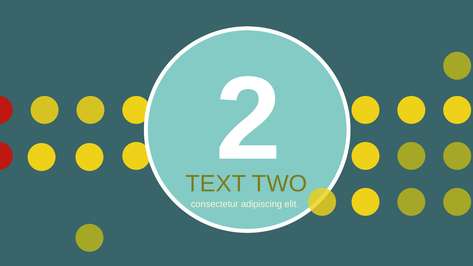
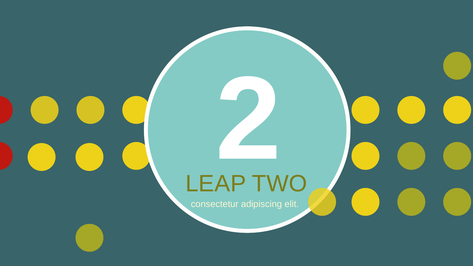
TEXT: TEXT -> LEAP (216, 184)
